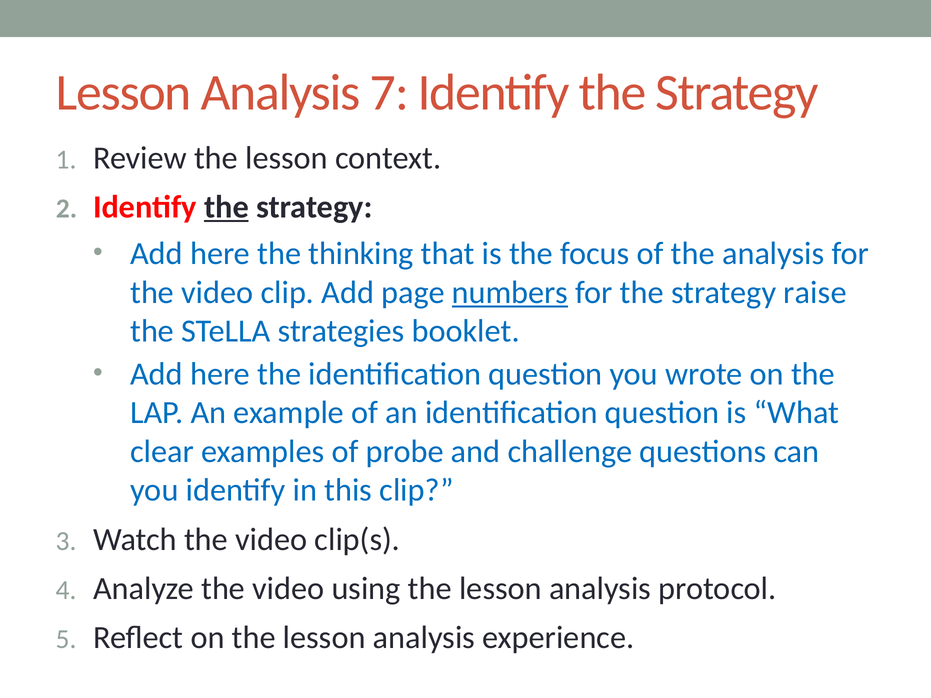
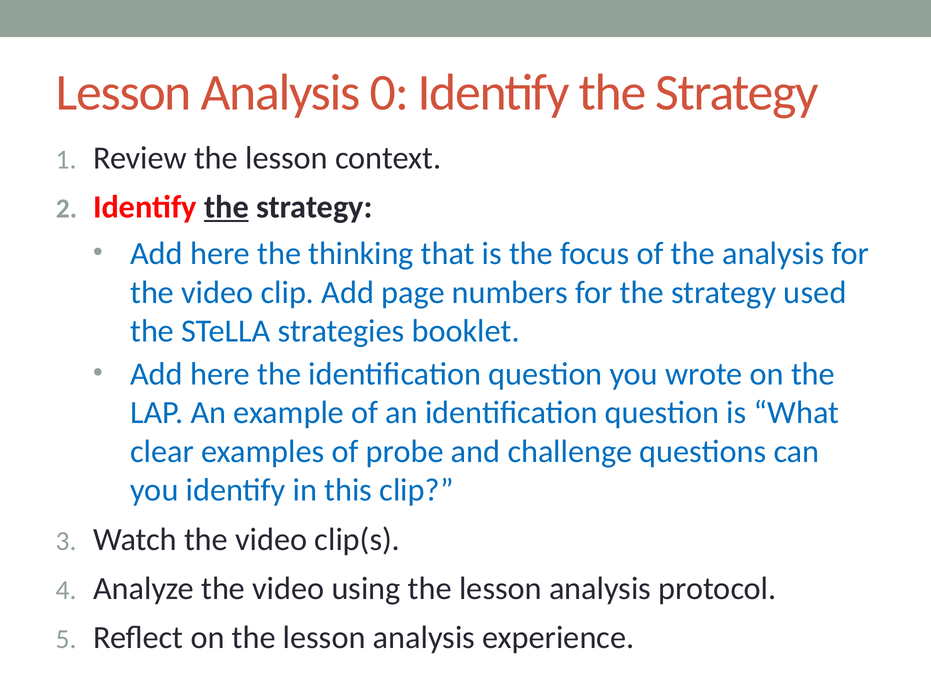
7: 7 -> 0 (389, 93)
numbers underline: present -> none (510, 293)
raise: raise -> used (815, 293)
